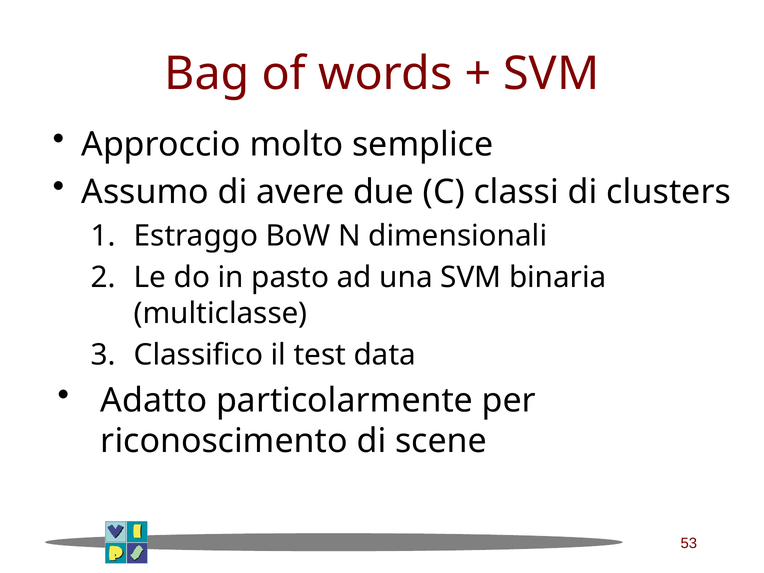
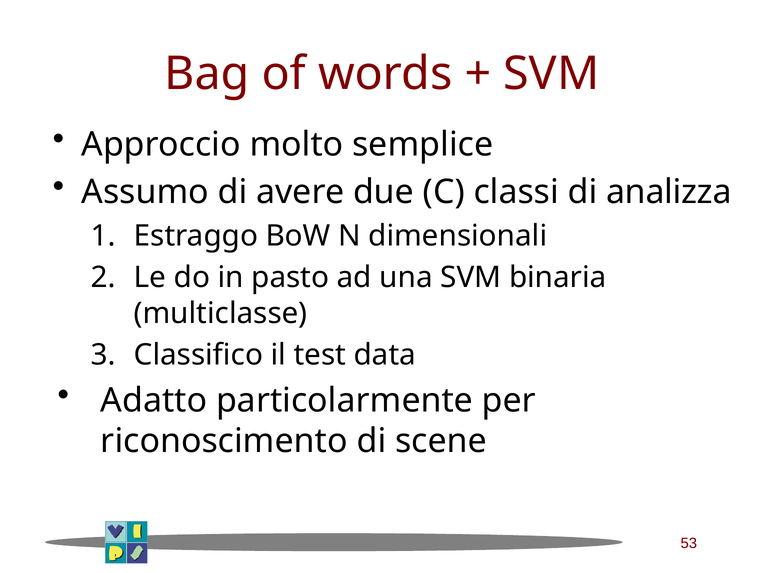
clusters: clusters -> analizza (669, 192)
